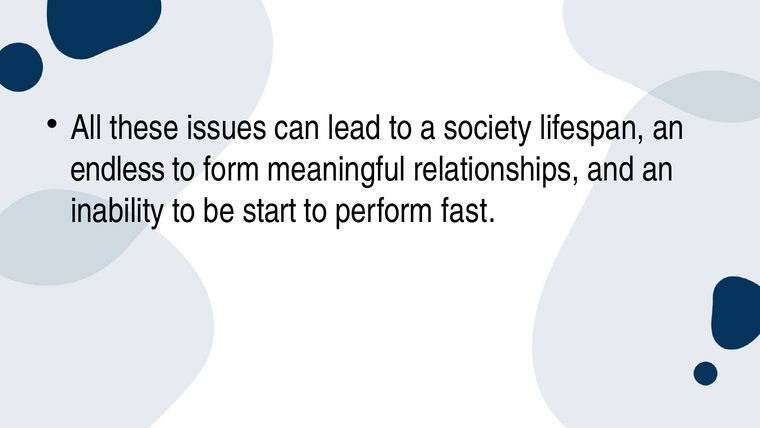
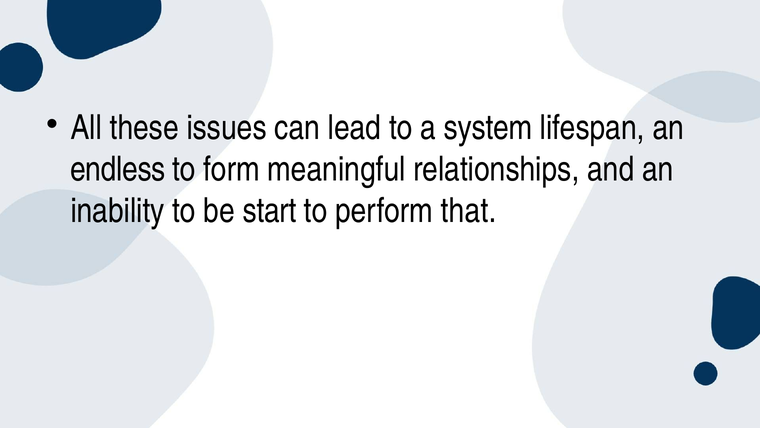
society: society -> system (488, 128)
fast: fast -> that (469, 211)
